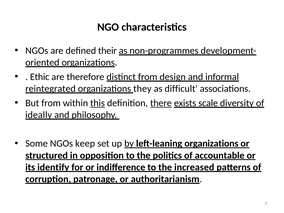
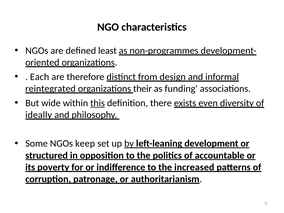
their: their -> least (107, 51)
Ethic: Ethic -> Each (40, 77)
they: they -> their (143, 89)
difficult: difficult -> funding (181, 89)
But from: from -> wide (51, 103)
there underline: present -> none (161, 103)
scale: scale -> even (208, 103)
left-leaning organizations: organizations -> development (211, 144)
identify: identify -> poverty (53, 167)
